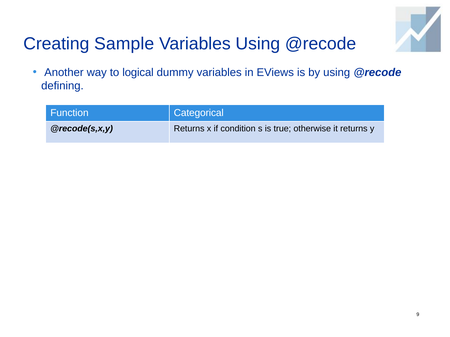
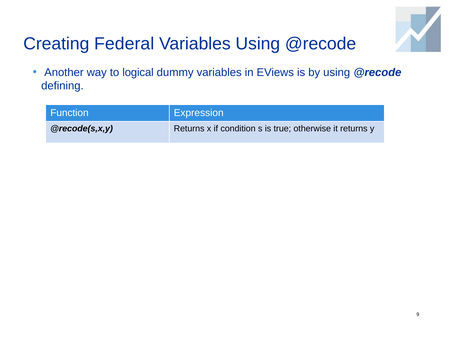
Sample: Sample -> Federal (124, 44)
Categorical: Categorical -> Expression (199, 113)
